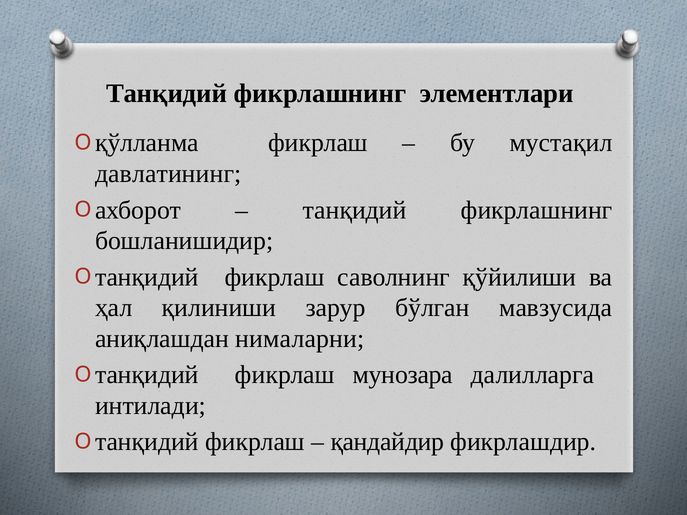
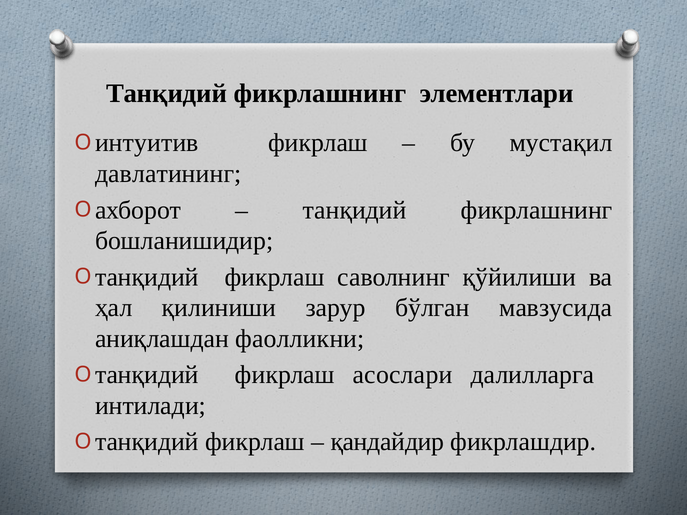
қўлланма: қўлланма -> интуитив (147, 143)
нималарни: нималарни -> фаолликни (300, 339)
мунозара: мунозара -> асослари (403, 375)
